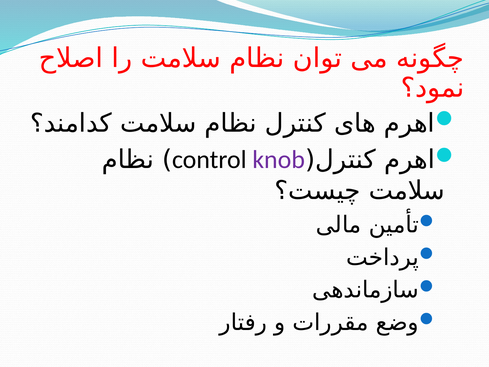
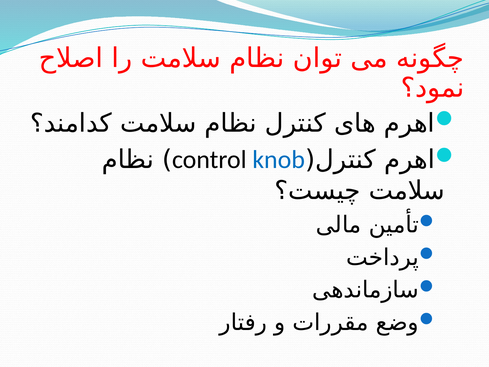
knob colour: purple -> blue (279, 160)
